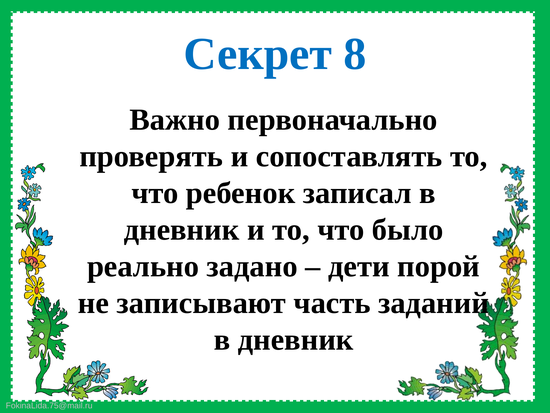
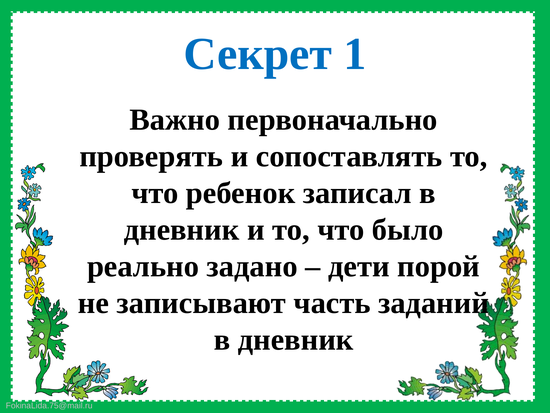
8: 8 -> 1 (355, 54)
